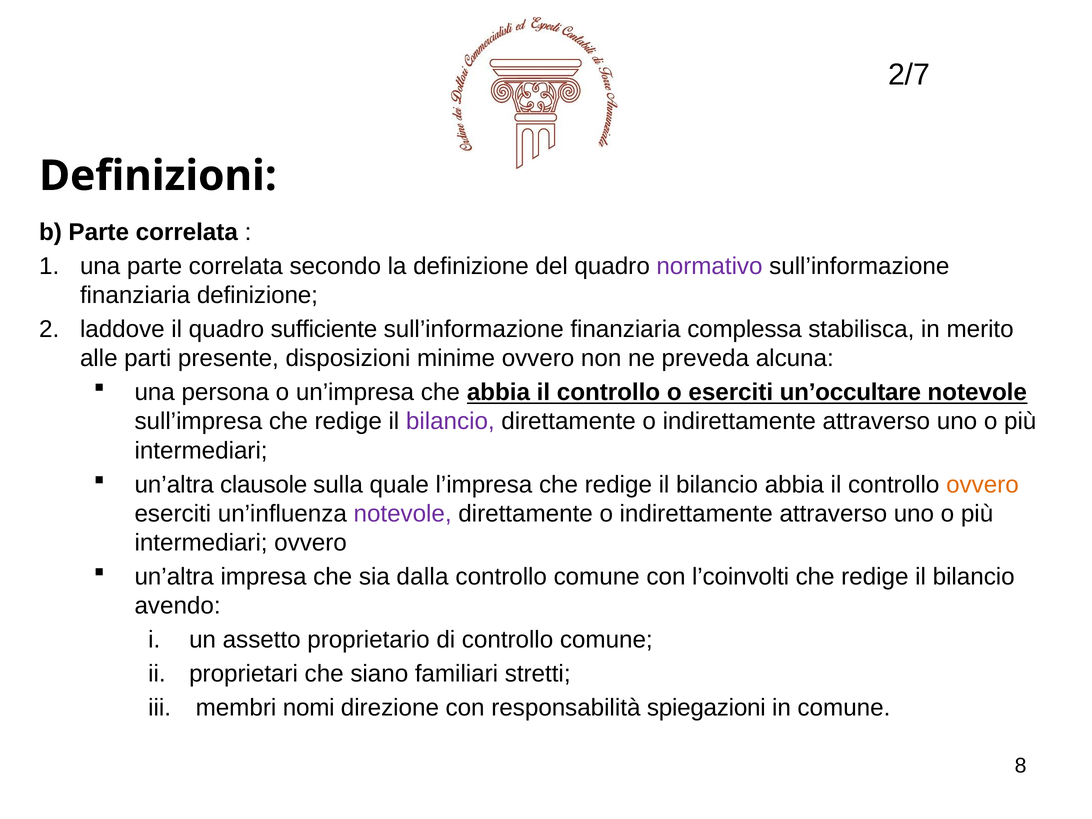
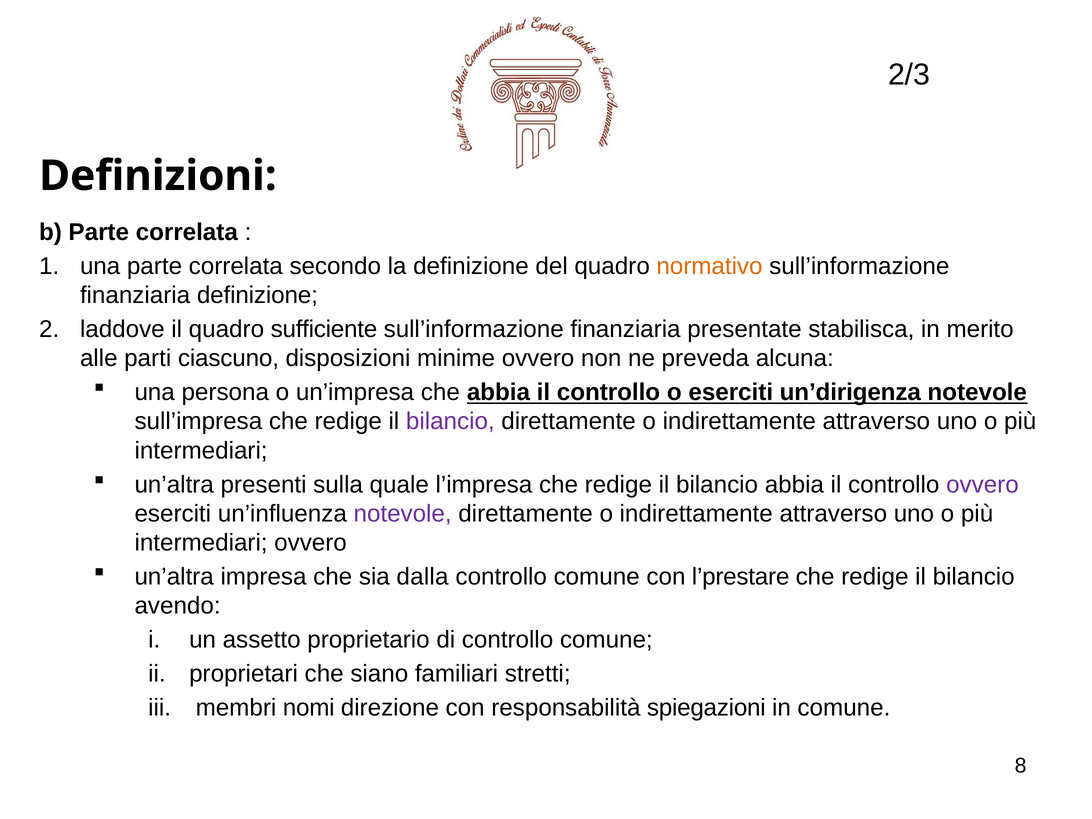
2/7: 2/7 -> 2/3 (909, 75)
normativo colour: purple -> orange (709, 266)
complessa: complessa -> presentate (744, 329)
presente: presente -> ciascuno (228, 358)
un’occultare: un’occultare -> un’dirigenza (850, 392)
clausole: clausole -> presenti (264, 485)
ovvero colour: orange -> purple (982, 485)
l’coinvolti: l’coinvolti -> l’prestare (741, 577)
